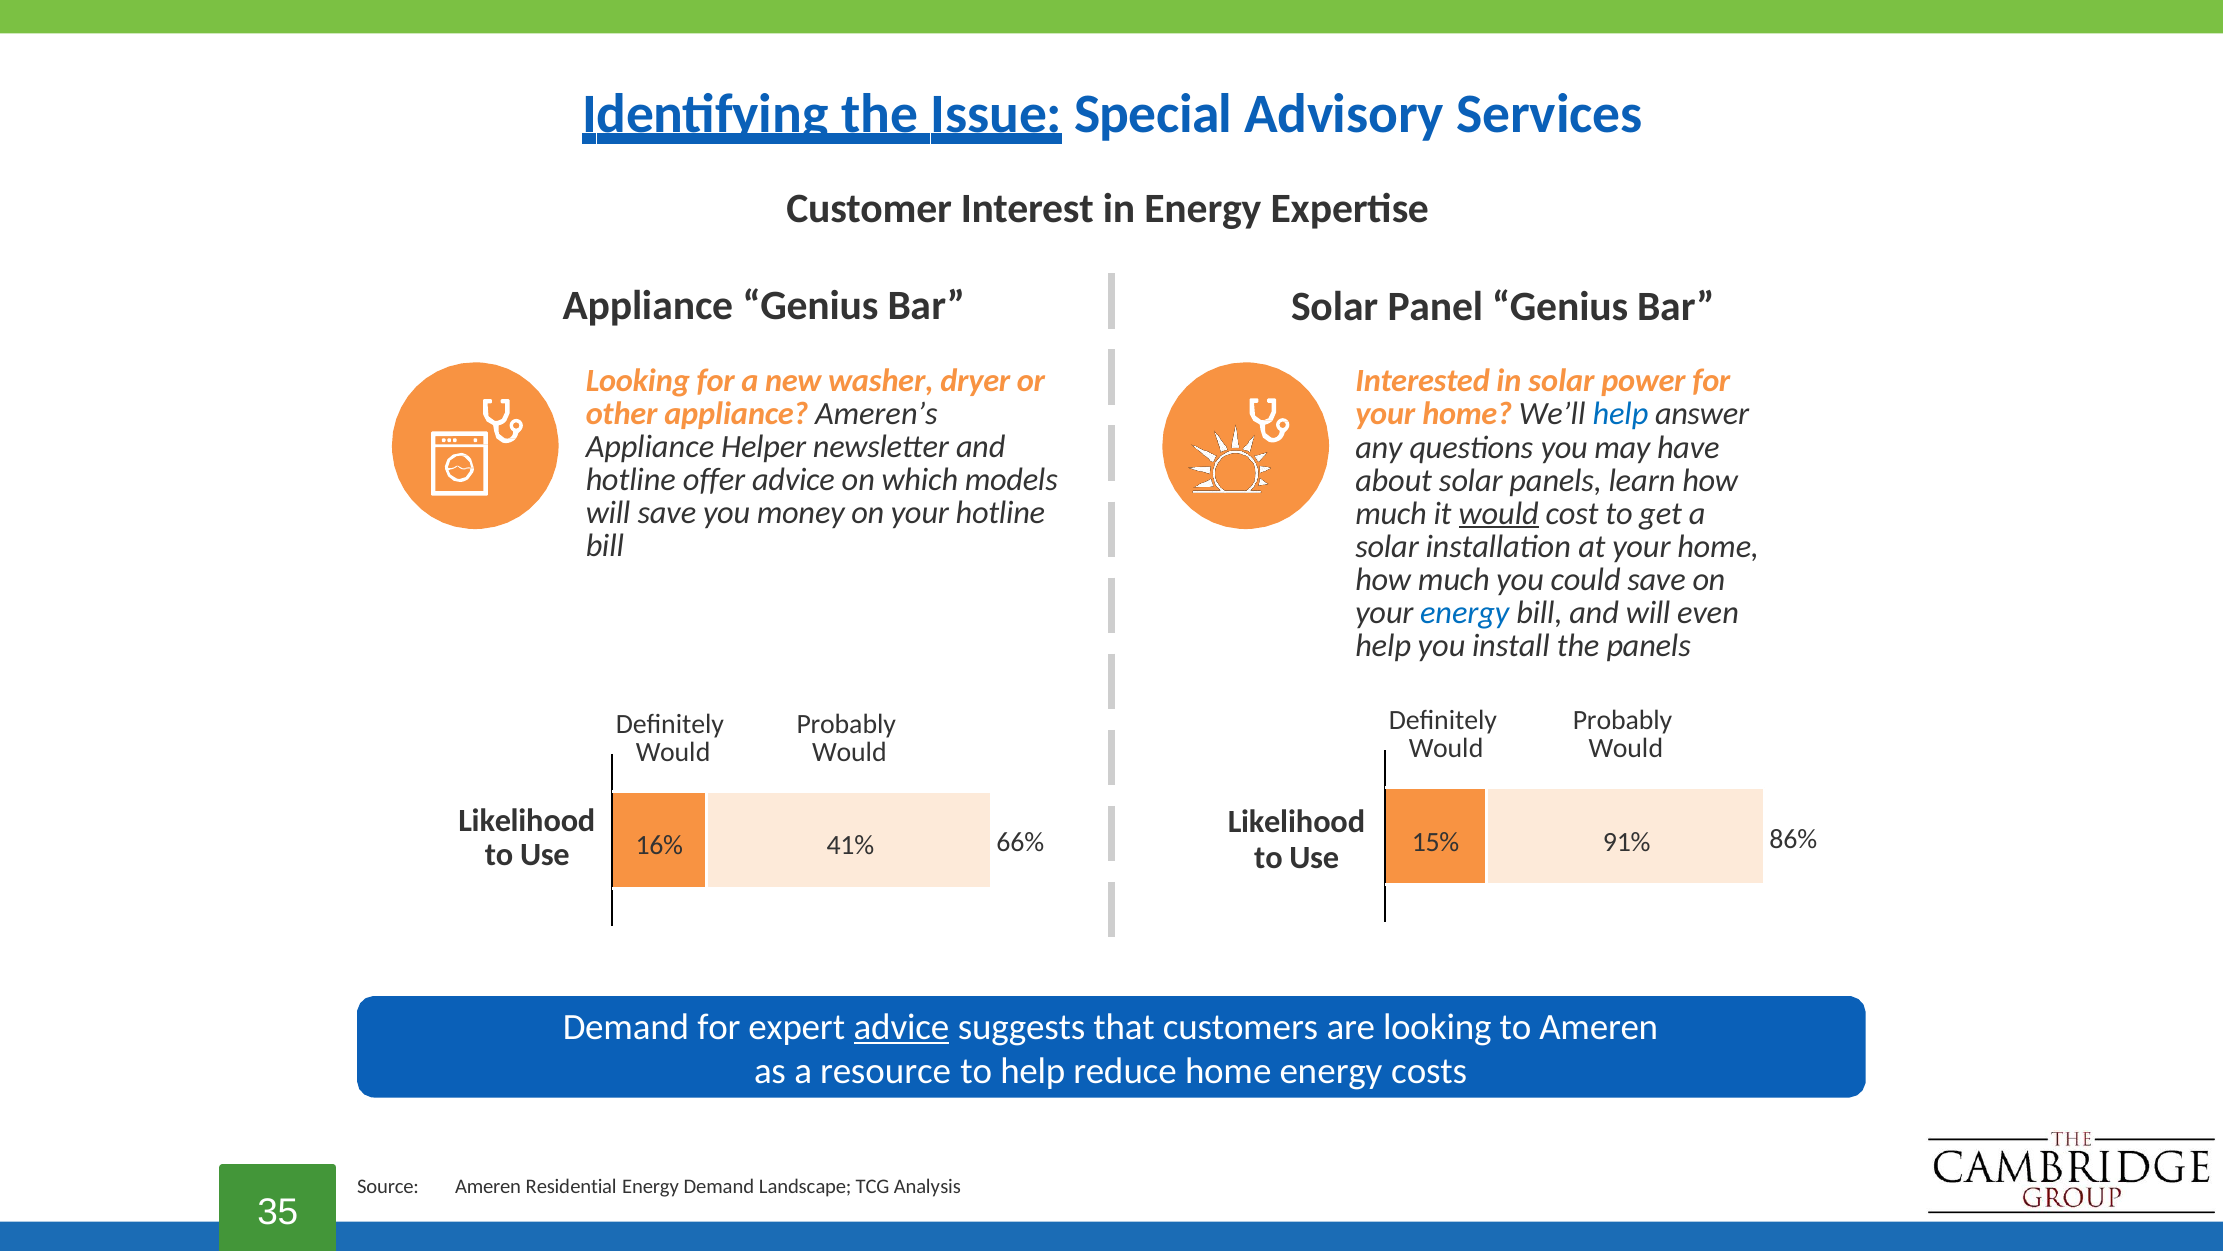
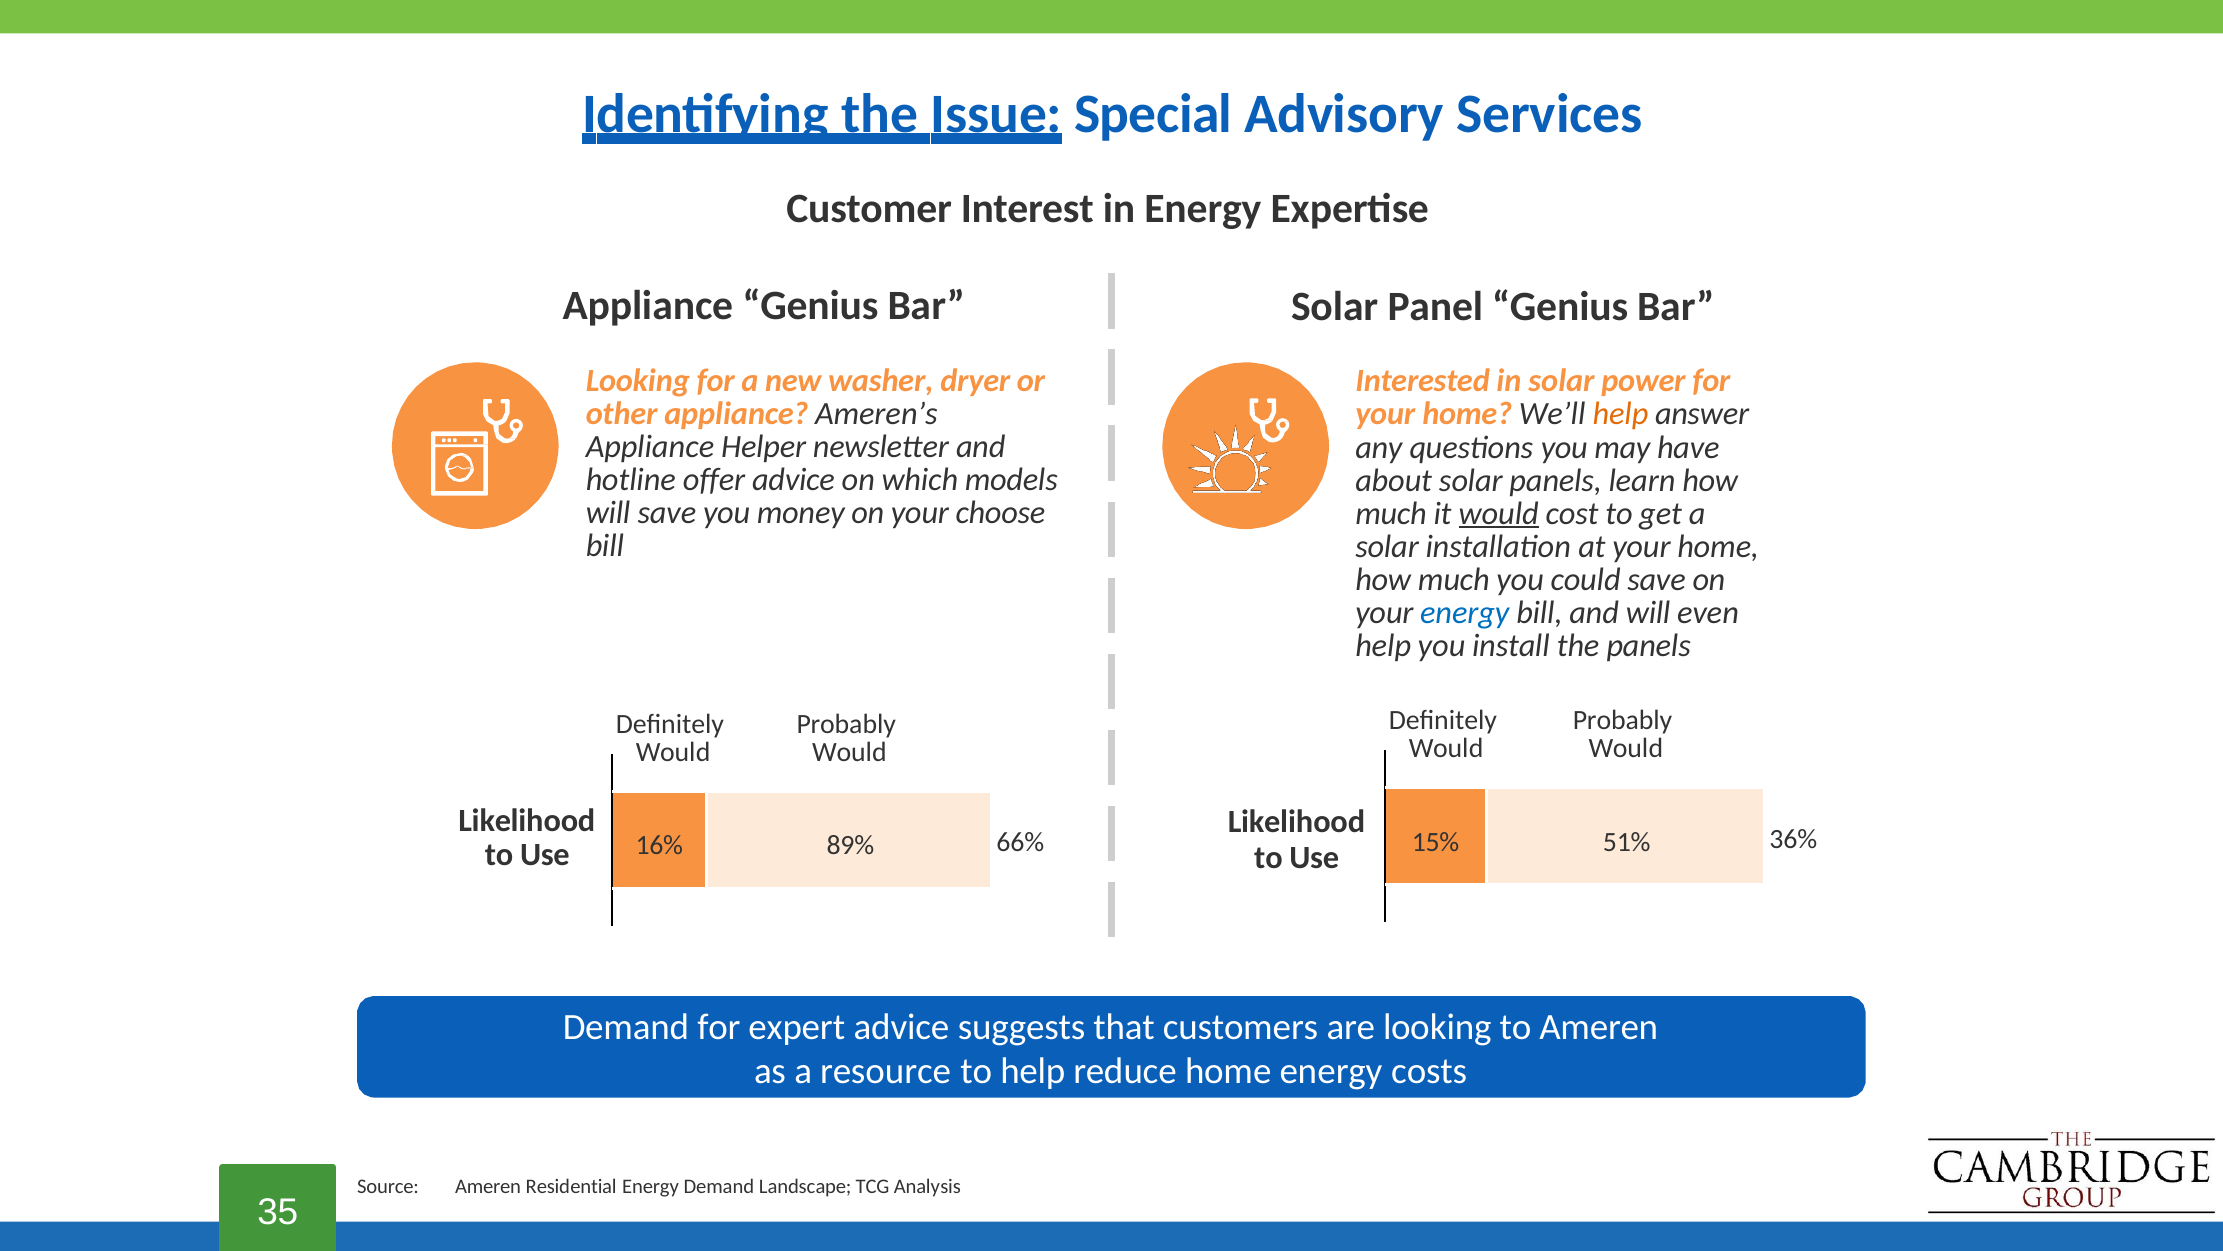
help colour: blue -> orange (1620, 414)
your hotline: hotline -> choose (1000, 513)
86%: 86% -> 36% (1793, 839)
91%: 91% -> 51% (1627, 842)
41%: 41% -> 89% (850, 845)
advice underline: present -> none (901, 1027)
